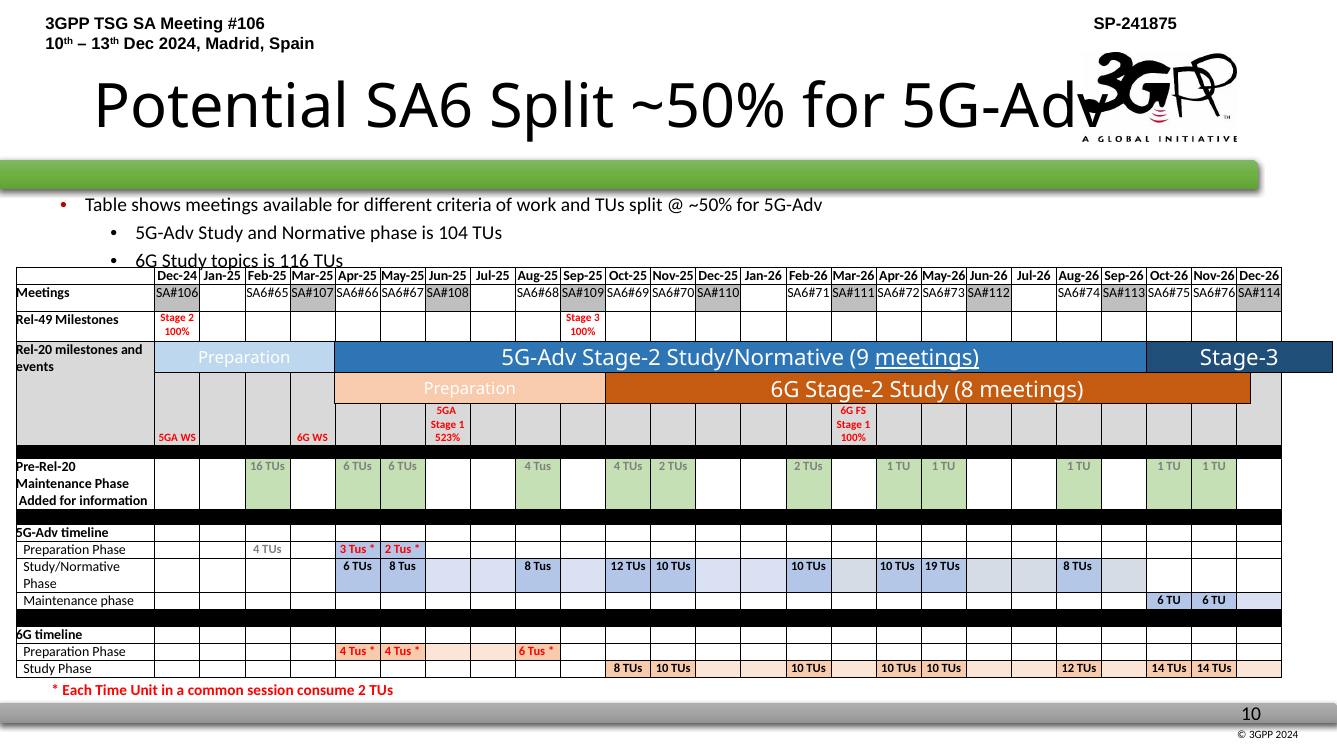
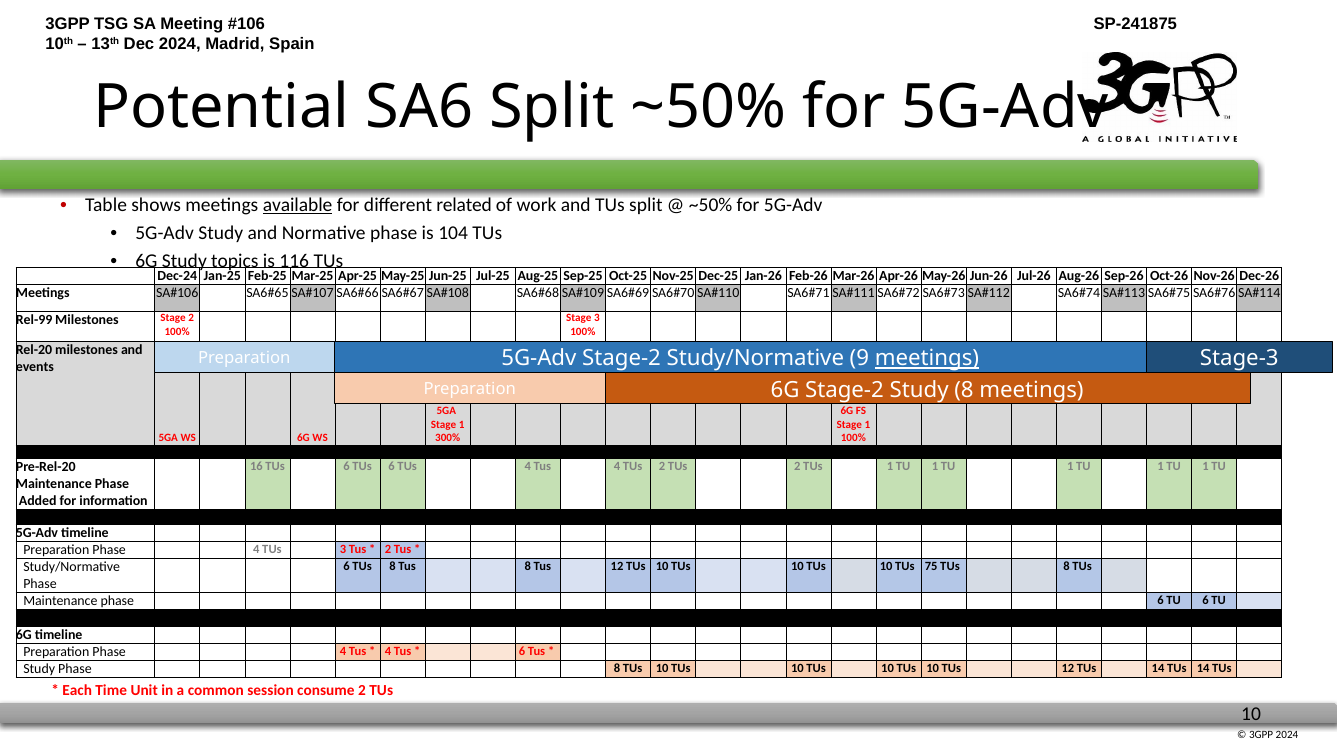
available underline: none -> present (298, 206)
criteria: criteria -> related (464, 206)
Rel-49: Rel-49 -> Rel-99 (34, 320)
523%: 523% -> 300% (448, 438)
19: 19 -> 75 (931, 566)
